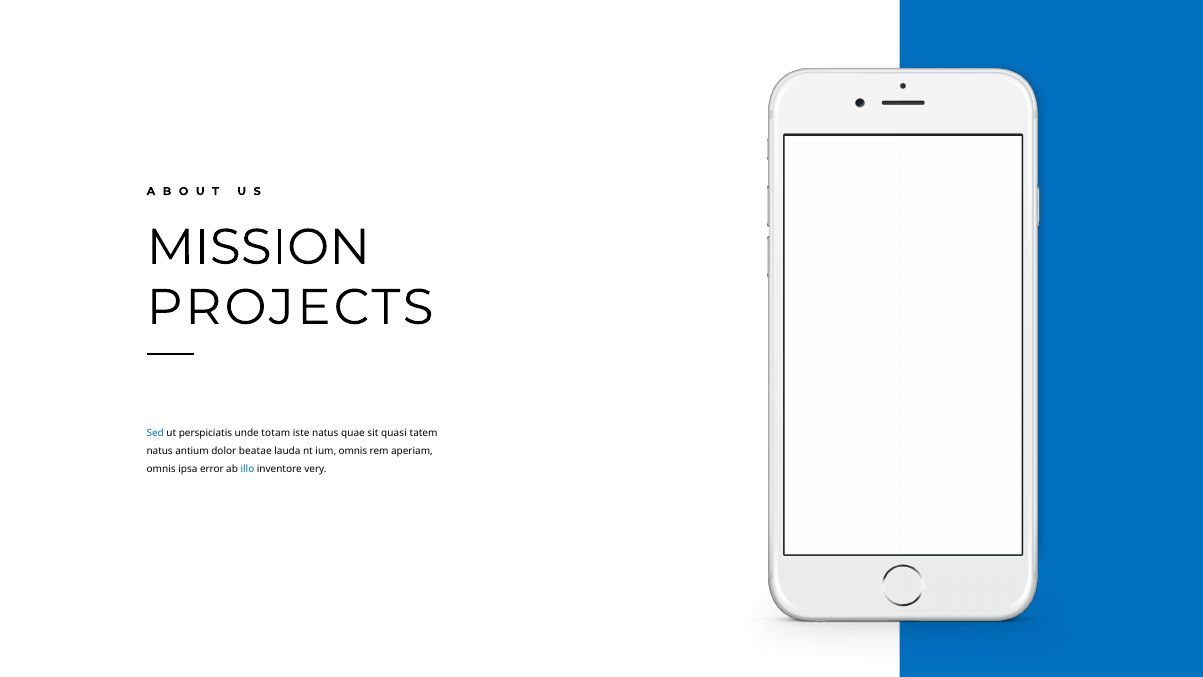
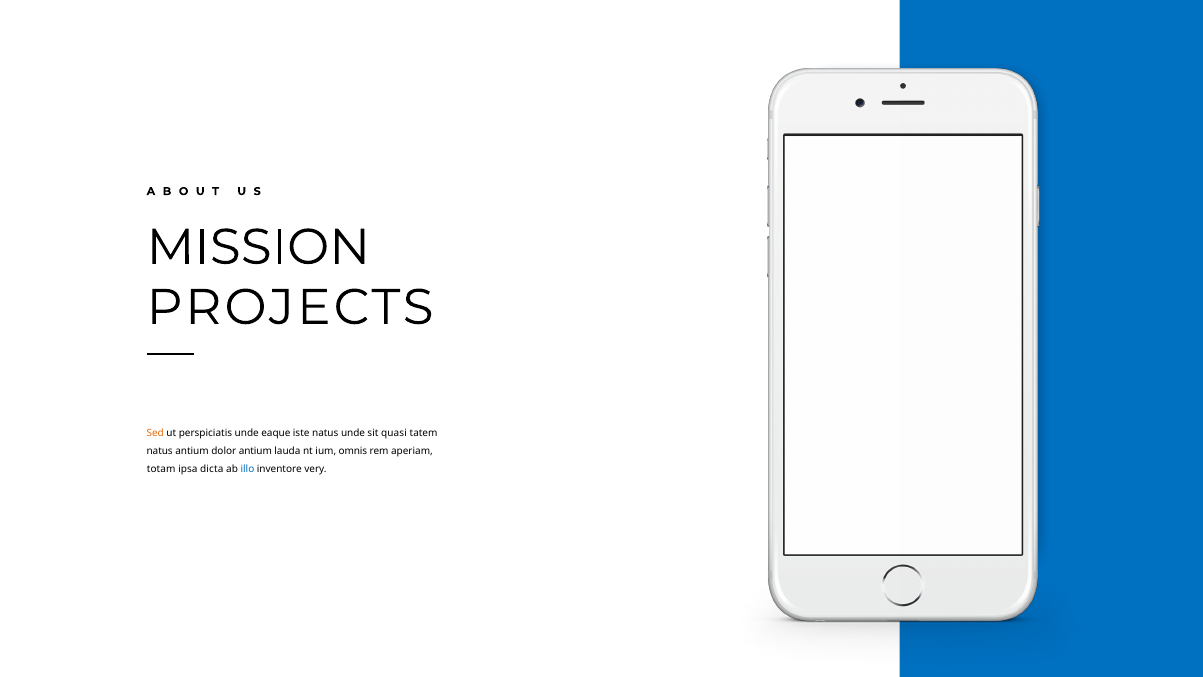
Sed colour: blue -> orange (155, 433)
totam: totam -> eaque (276, 433)
natus quae: quae -> unde (353, 433)
dolor beatae: beatae -> antium (255, 451)
omnis: omnis -> totam (161, 469)
error: error -> dicta (212, 469)
